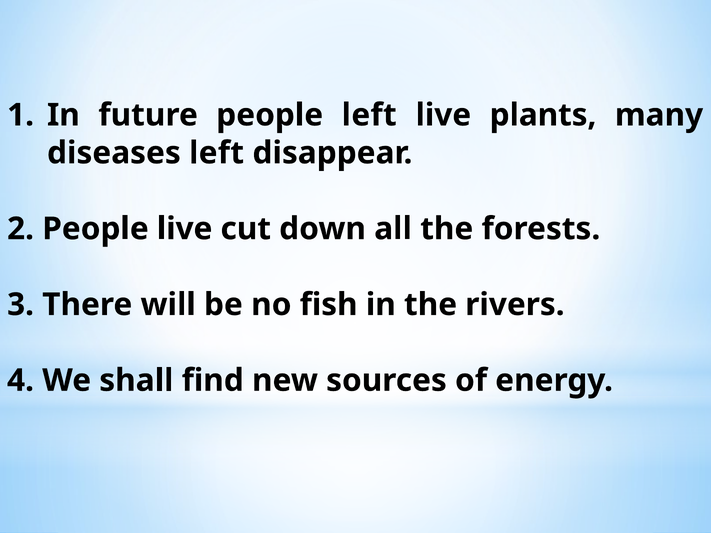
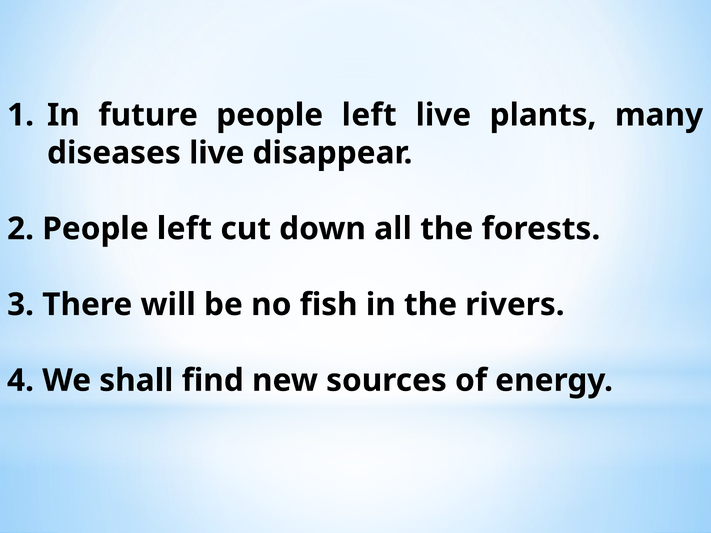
diseases left: left -> live (217, 153)
2 People live: live -> left (184, 229)
